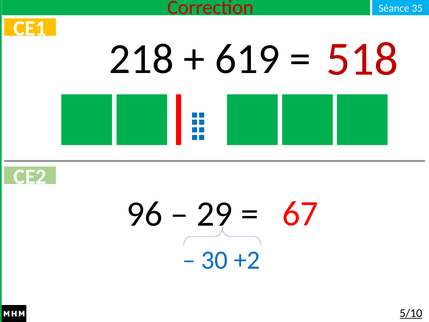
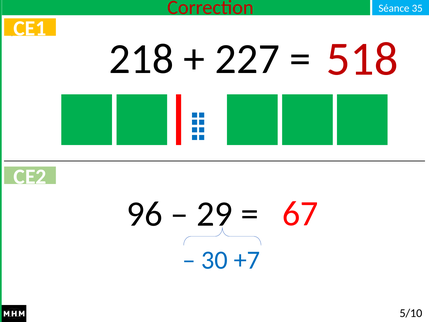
619: 619 -> 227 (247, 59)
+2: +2 -> +7 (247, 260)
5/10 underline: present -> none (411, 313)
